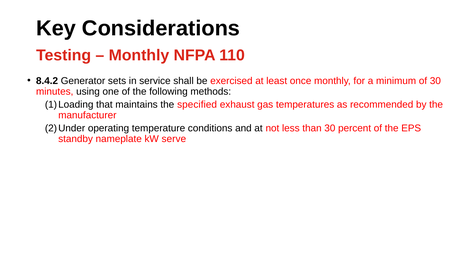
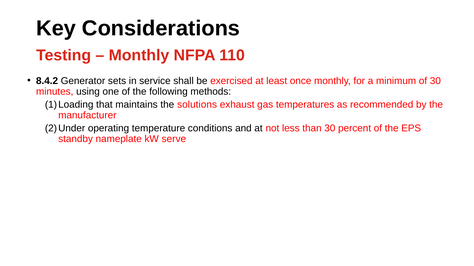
specified: specified -> solutions (197, 105)
